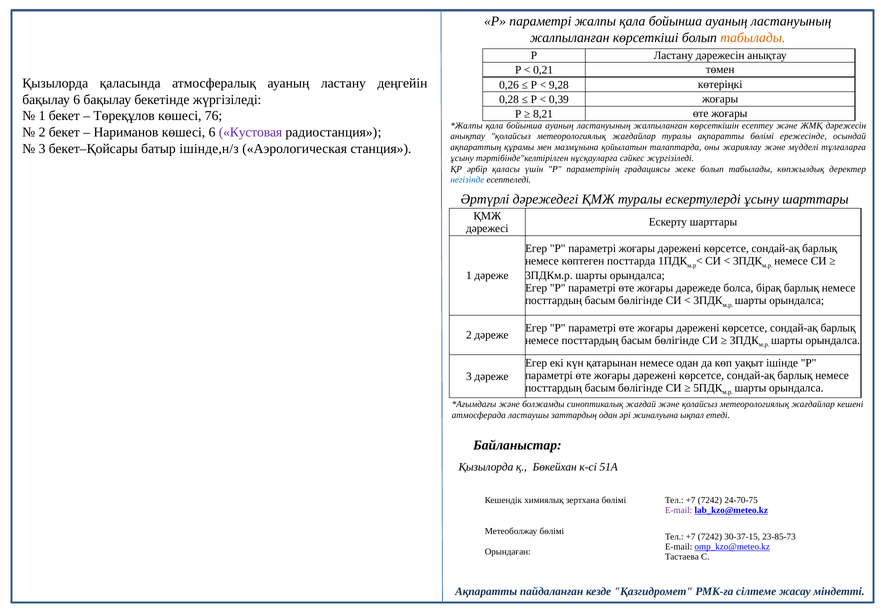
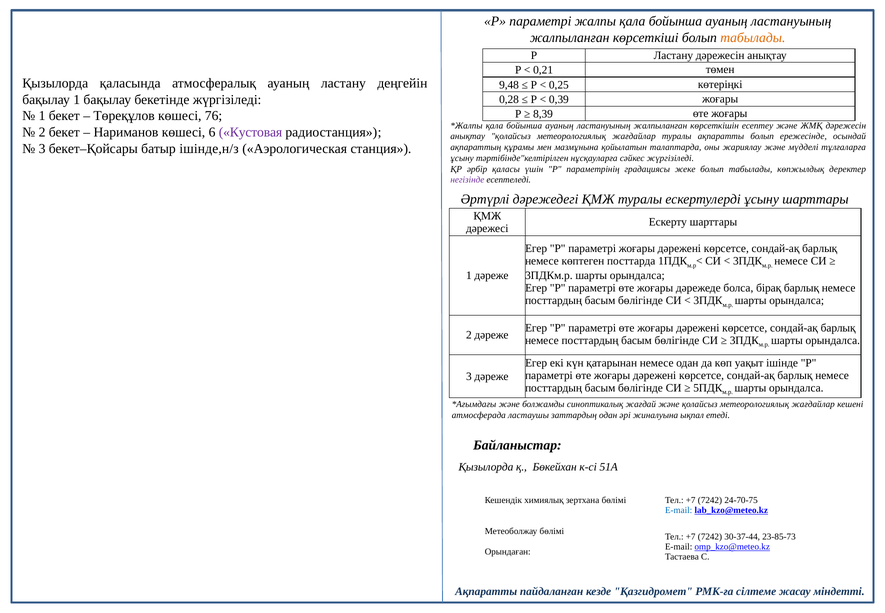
0,26: 0,26 -> 9,48 (509, 85)
9,28: 9,28 -> 0,25 (559, 85)
бақылау 6: 6 -> 1 (77, 99)
8,21: 8,21 -> 8,39 (543, 114)
ақпаратты бөлімі: бөлімі -> болып (762, 136)
негізінде colour: blue -> purple (467, 180)
E-mail colour: purple -> blue (679, 510)
30-37-15: 30-37-15 -> 30-37-44 (742, 536)
